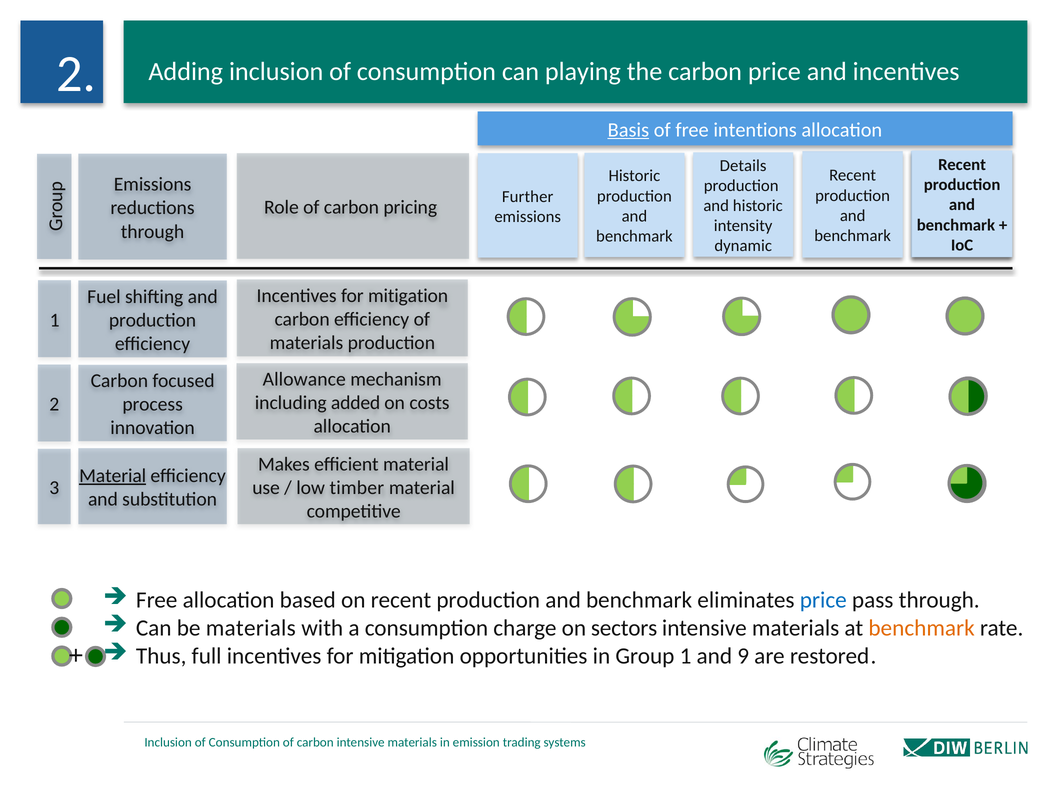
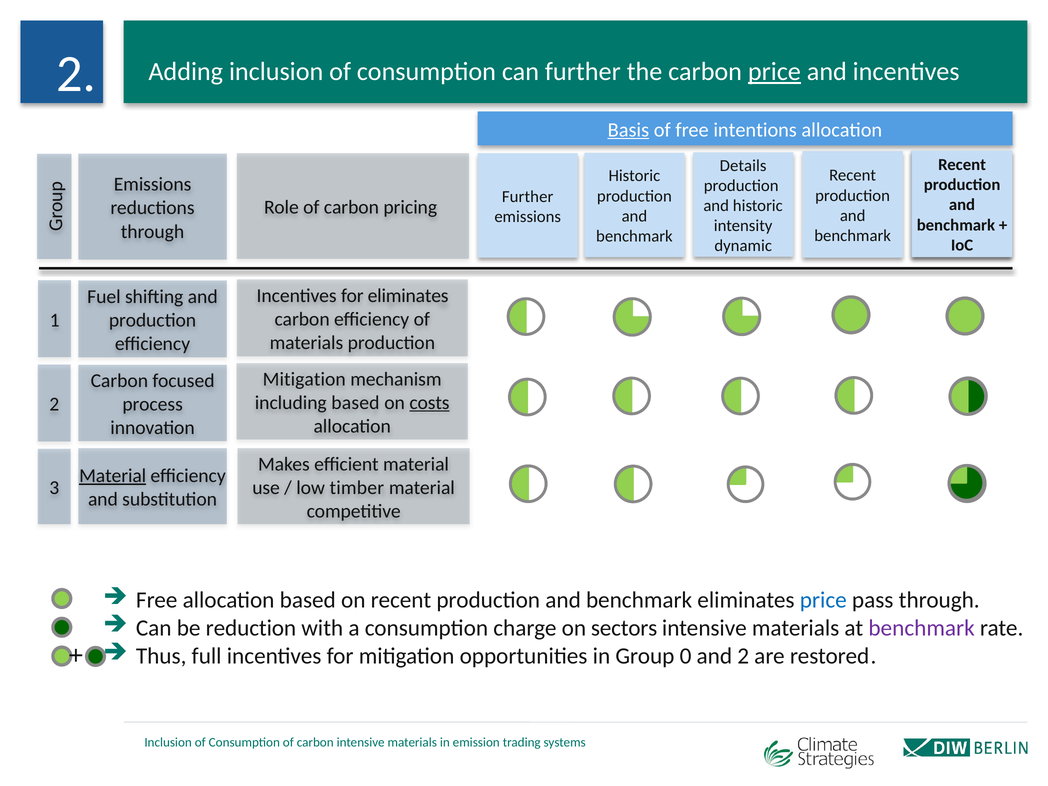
can playing: playing -> further (583, 72)
price underline: none -> present (774, 72)
mitigation: mitigation -> eliminates (408, 296)
Allowance: Allowance -> Mitigation (304, 379)
including added: added -> based (355, 403)
costs underline: none -> present (429, 403)
be materials: materials -> reduction (251, 628)
benchmark colour: orange -> purple (922, 628)
Group 1: 1 -> 0 (686, 656)
and 9: 9 -> 2 (743, 656)
